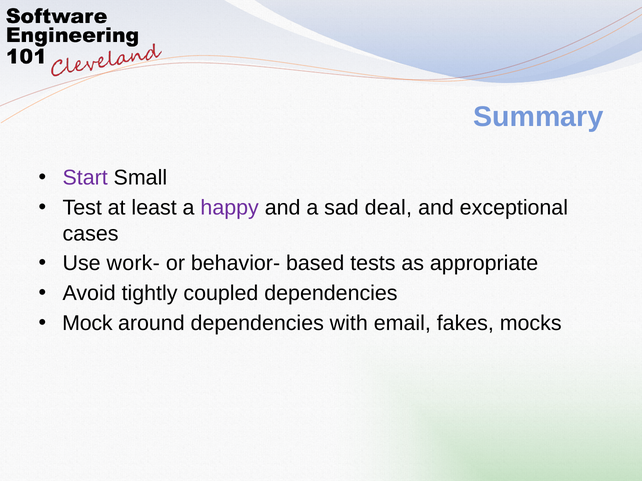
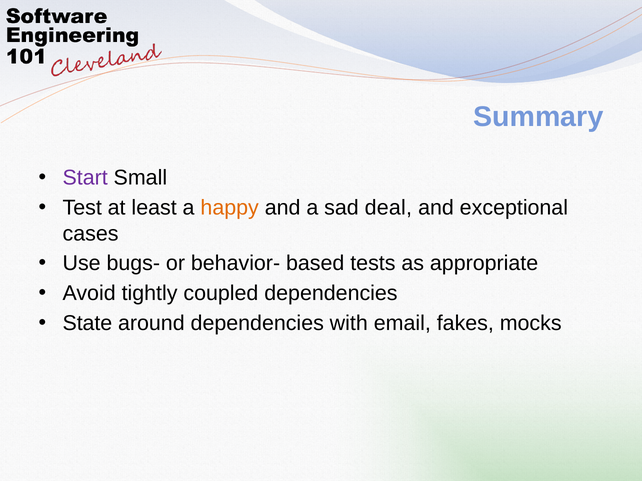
happy colour: purple -> orange (230, 208)
work-: work- -> bugs- (133, 264)
Mock: Mock -> State (87, 324)
